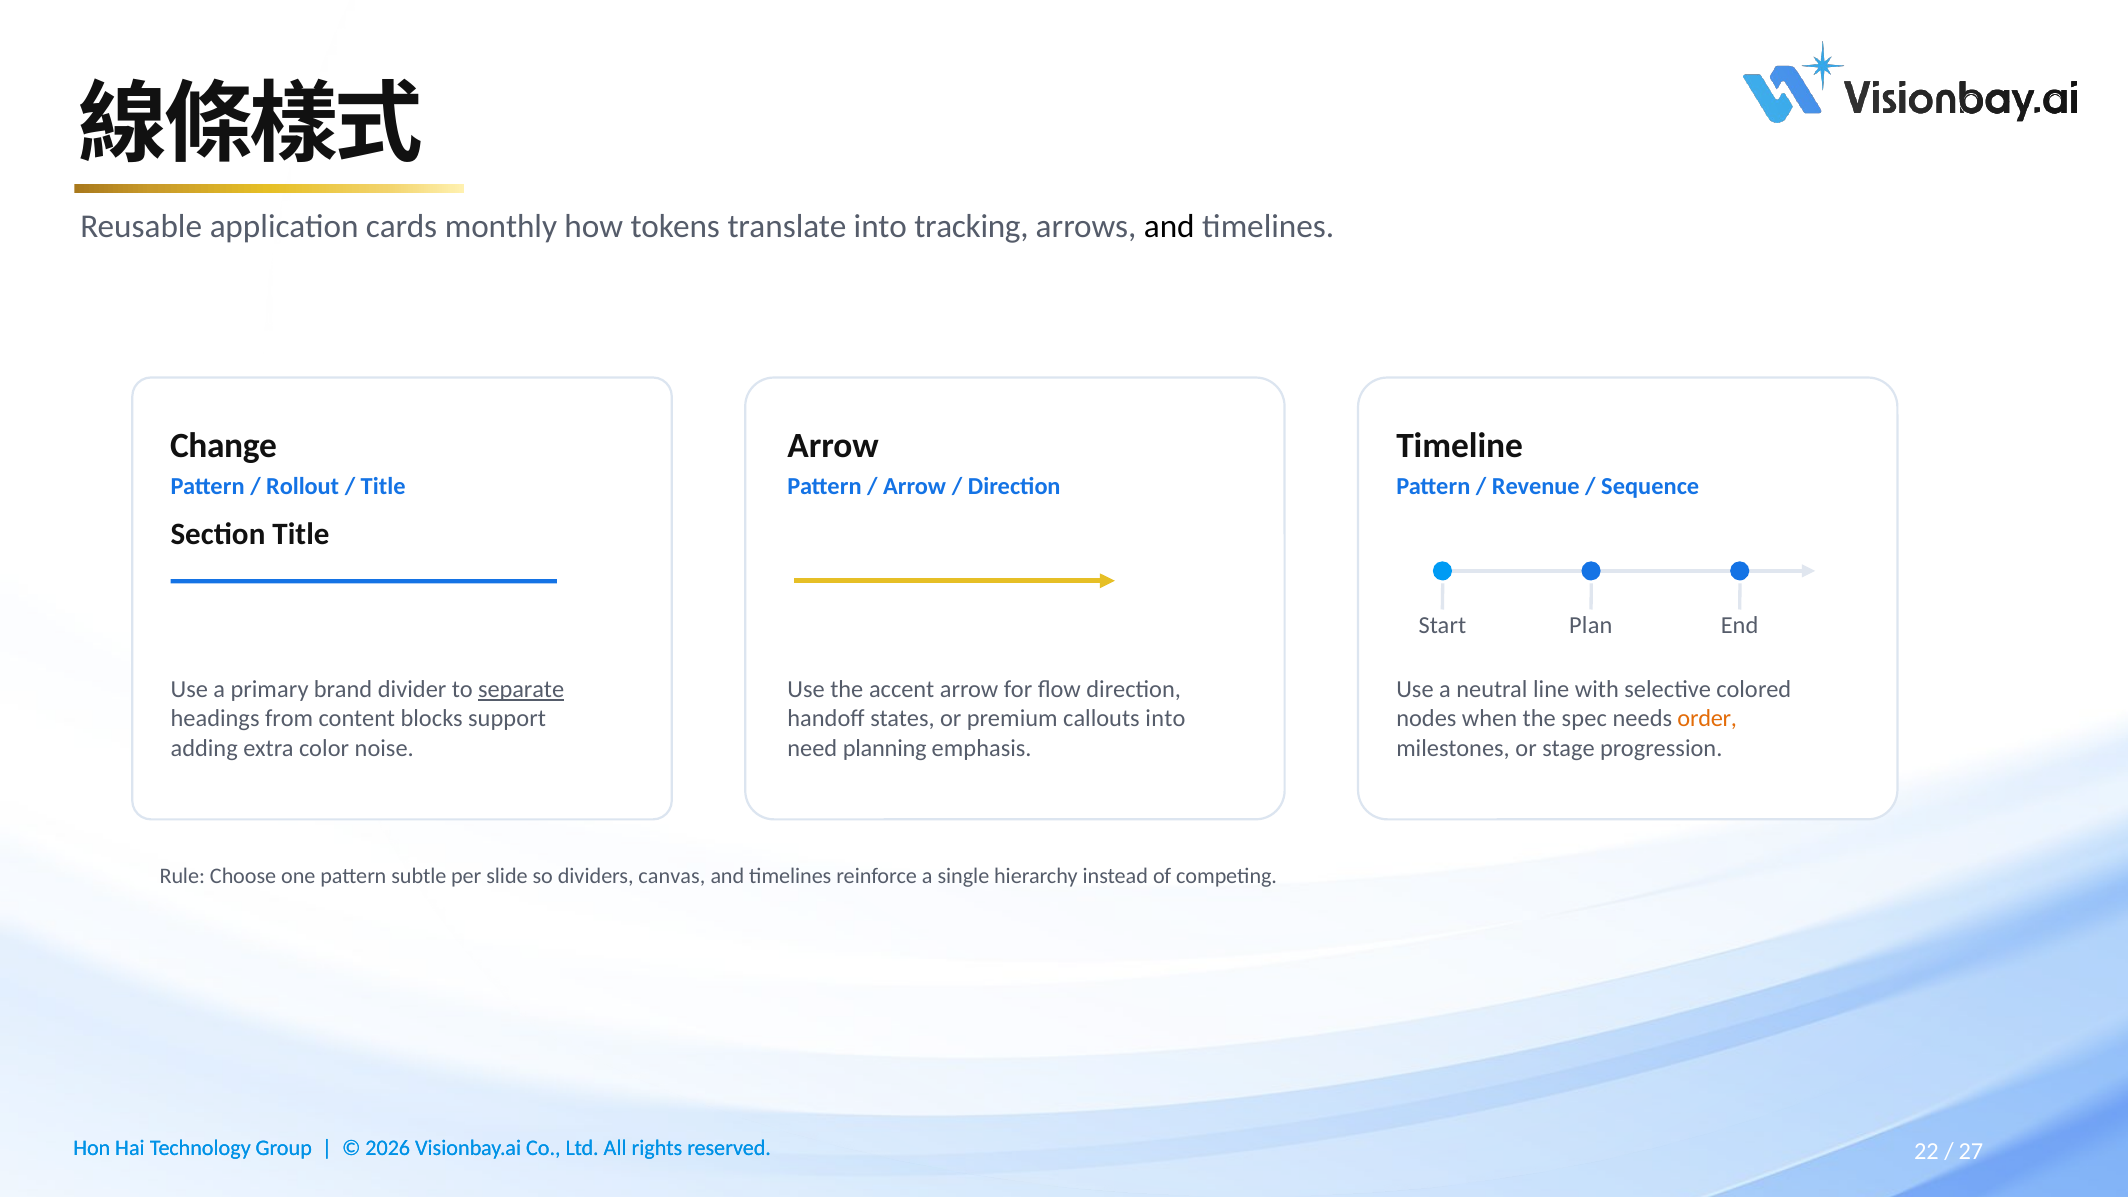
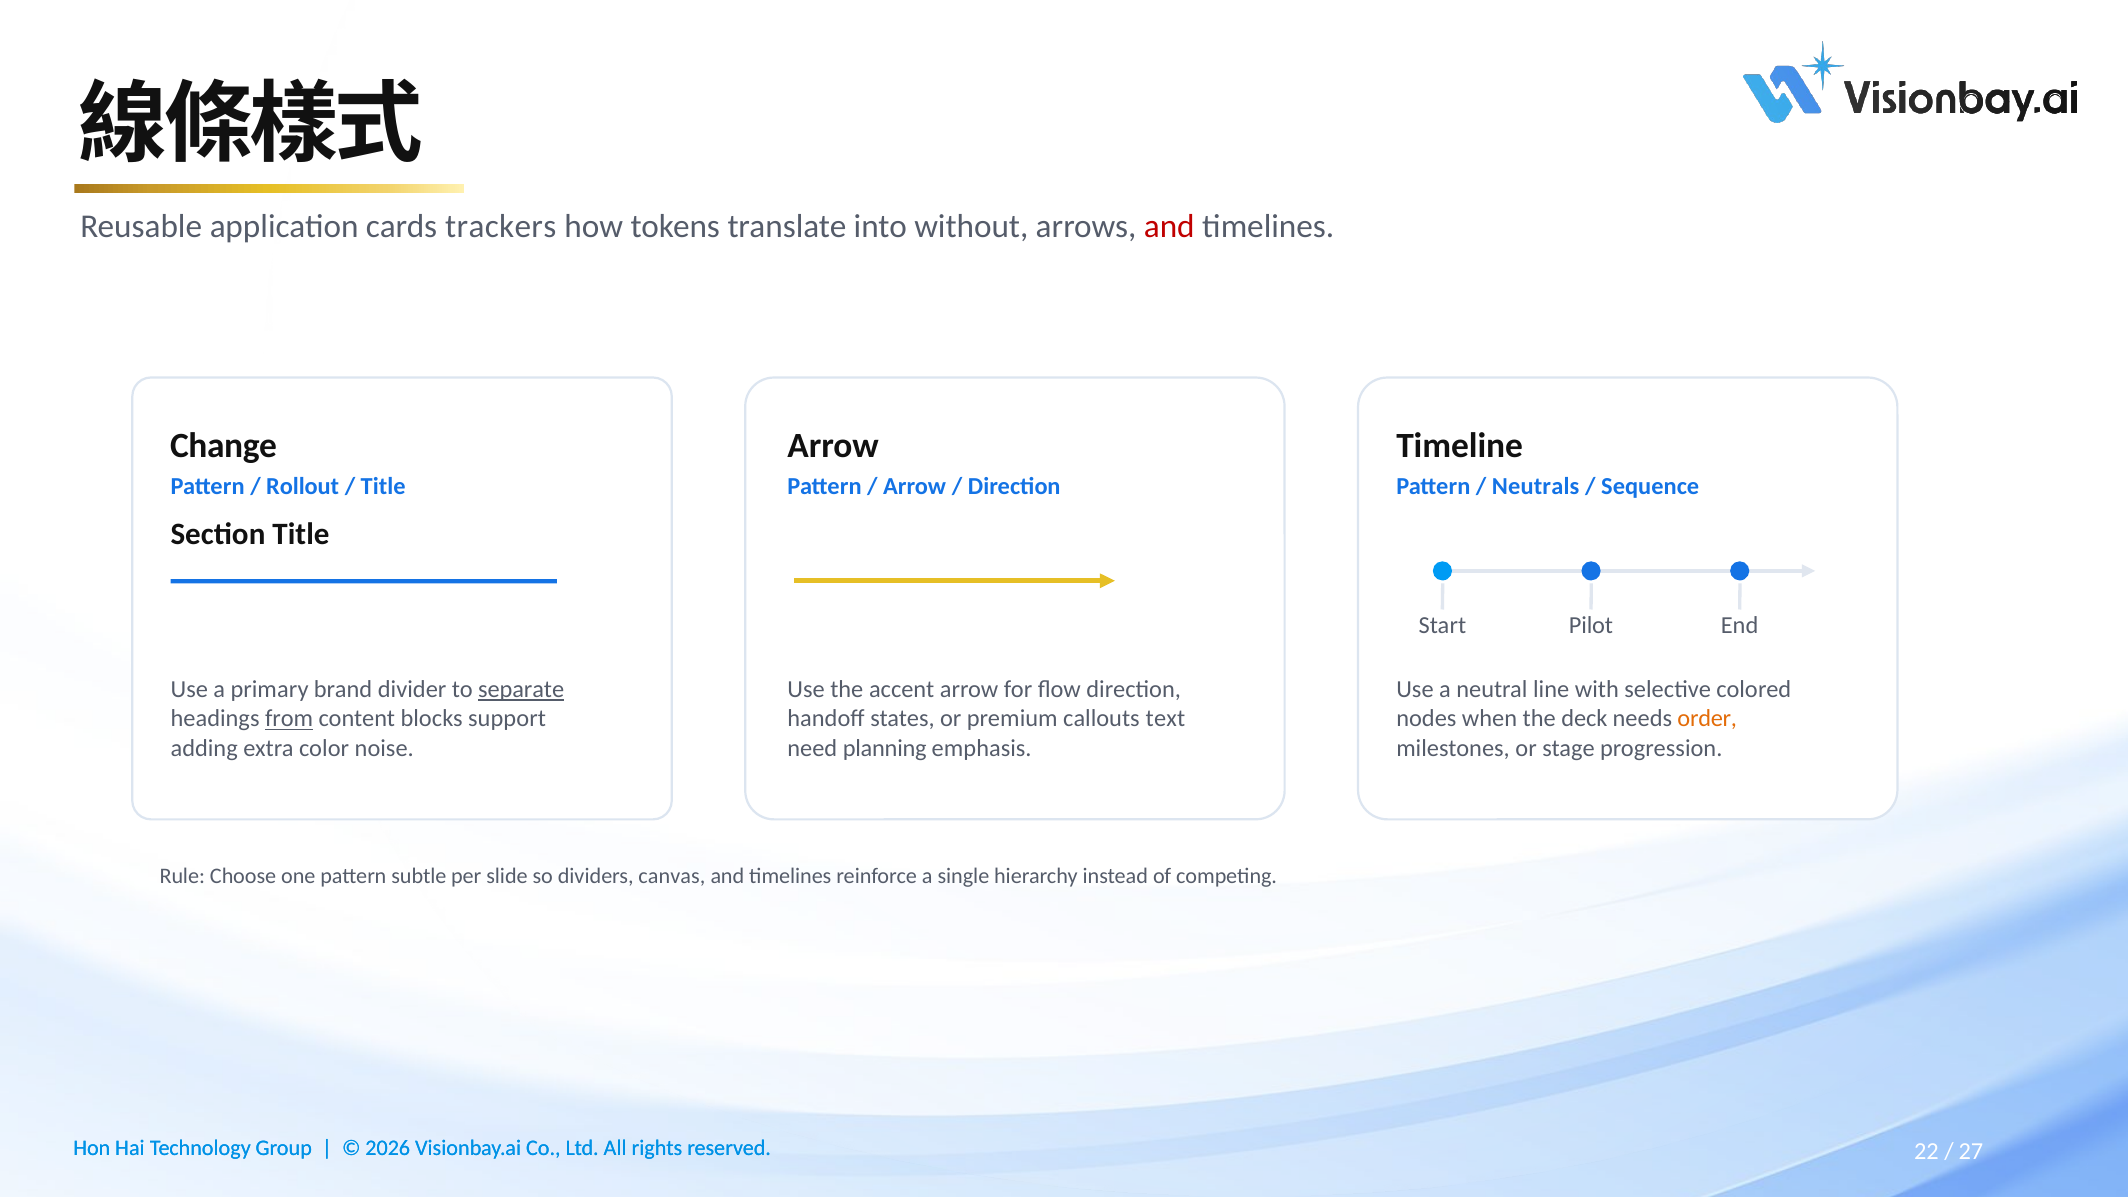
monthly: monthly -> trackers (501, 227)
tracking: tracking -> without (971, 227)
and colour: black -> red (1169, 227)
Revenue: Revenue -> Neutrals (1536, 486)
Plan: Plan -> Pilot (1591, 626)
from underline: none -> present (289, 719)
callouts into: into -> text (1166, 719)
spec: spec -> deck (1584, 719)
